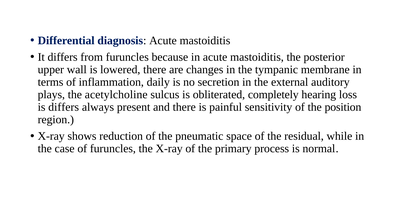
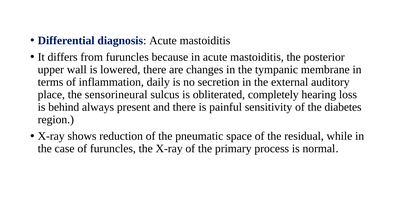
plays: plays -> place (51, 95)
acetylcholine: acetylcholine -> sensorineural (116, 95)
is differs: differs -> behind (64, 107)
position: position -> diabetes (343, 107)
